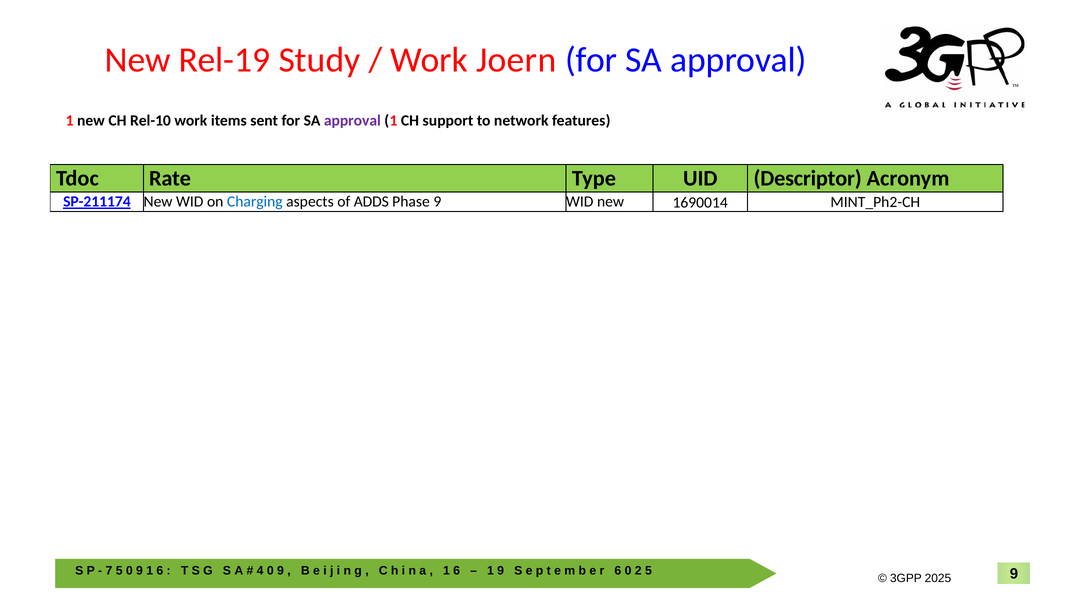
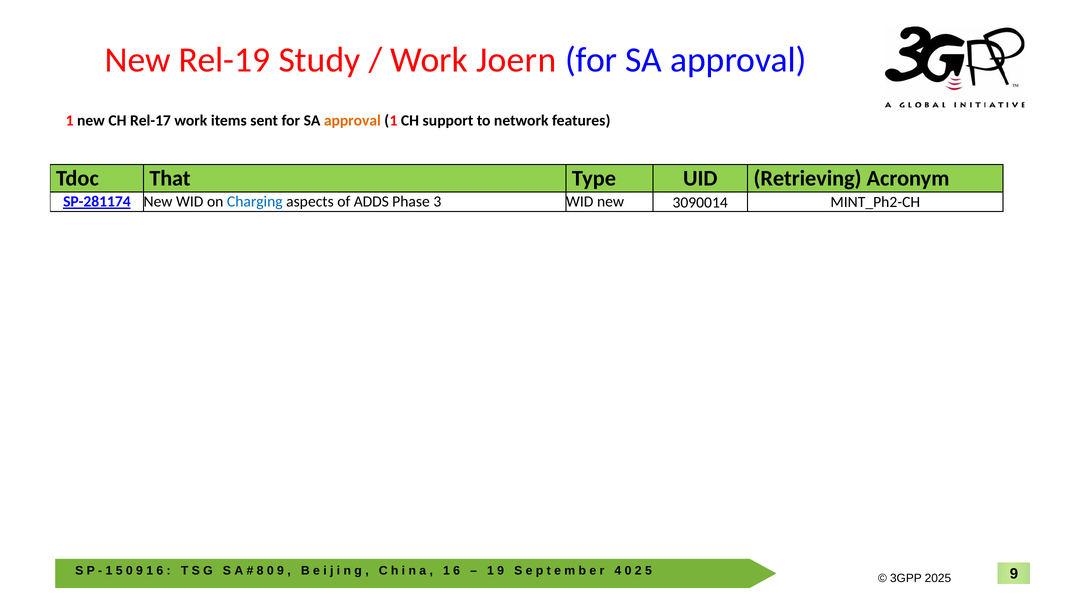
Rel-10: Rel-10 -> Rel-17 (150, 121)
approval colour: purple -> orange (352, 121)
Rate: Rate -> That (170, 179)
Descriptor: Descriptor -> Retrieving (808, 179)
SP-211174: SP-211174 -> SP-281174 (97, 202)
Phase 9: 9 -> 3 (437, 202)
1690014: 1690014 -> 3090014 (700, 203)
7: 7 -> 1 (109, 571)
4: 4 -> 8 (260, 571)
6: 6 -> 4 (618, 571)
